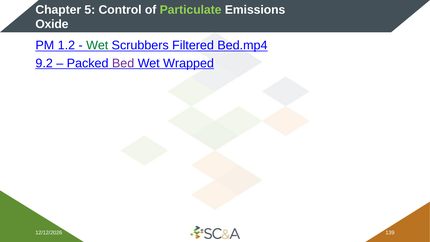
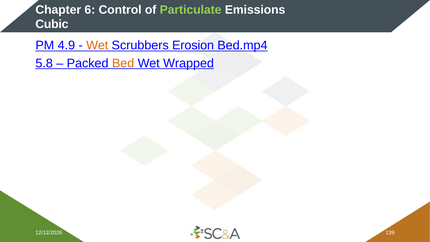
5: 5 -> 6 (90, 10)
Oxide: Oxide -> Cubic (52, 24)
1.2: 1.2 -> 4.9 (66, 45)
Wet colour: green -> orange (97, 45)
Filtered: Filtered -> Erosion (193, 45)
9.2: 9.2 -> 5.8 (44, 63)
Bed colour: purple -> orange (123, 63)
